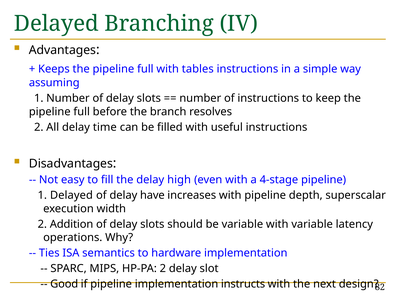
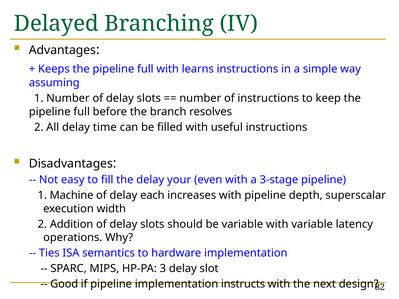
tables: tables -> learns (198, 69)
high: high -> your (179, 180)
4-stage: 4-stage -> 3-stage (279, 180)
1 Delayed: Delayed -> Machine (72, 195)
have: have -> each (152, 195)
HP-PA 2: 2 -> 3 (163, 269)
